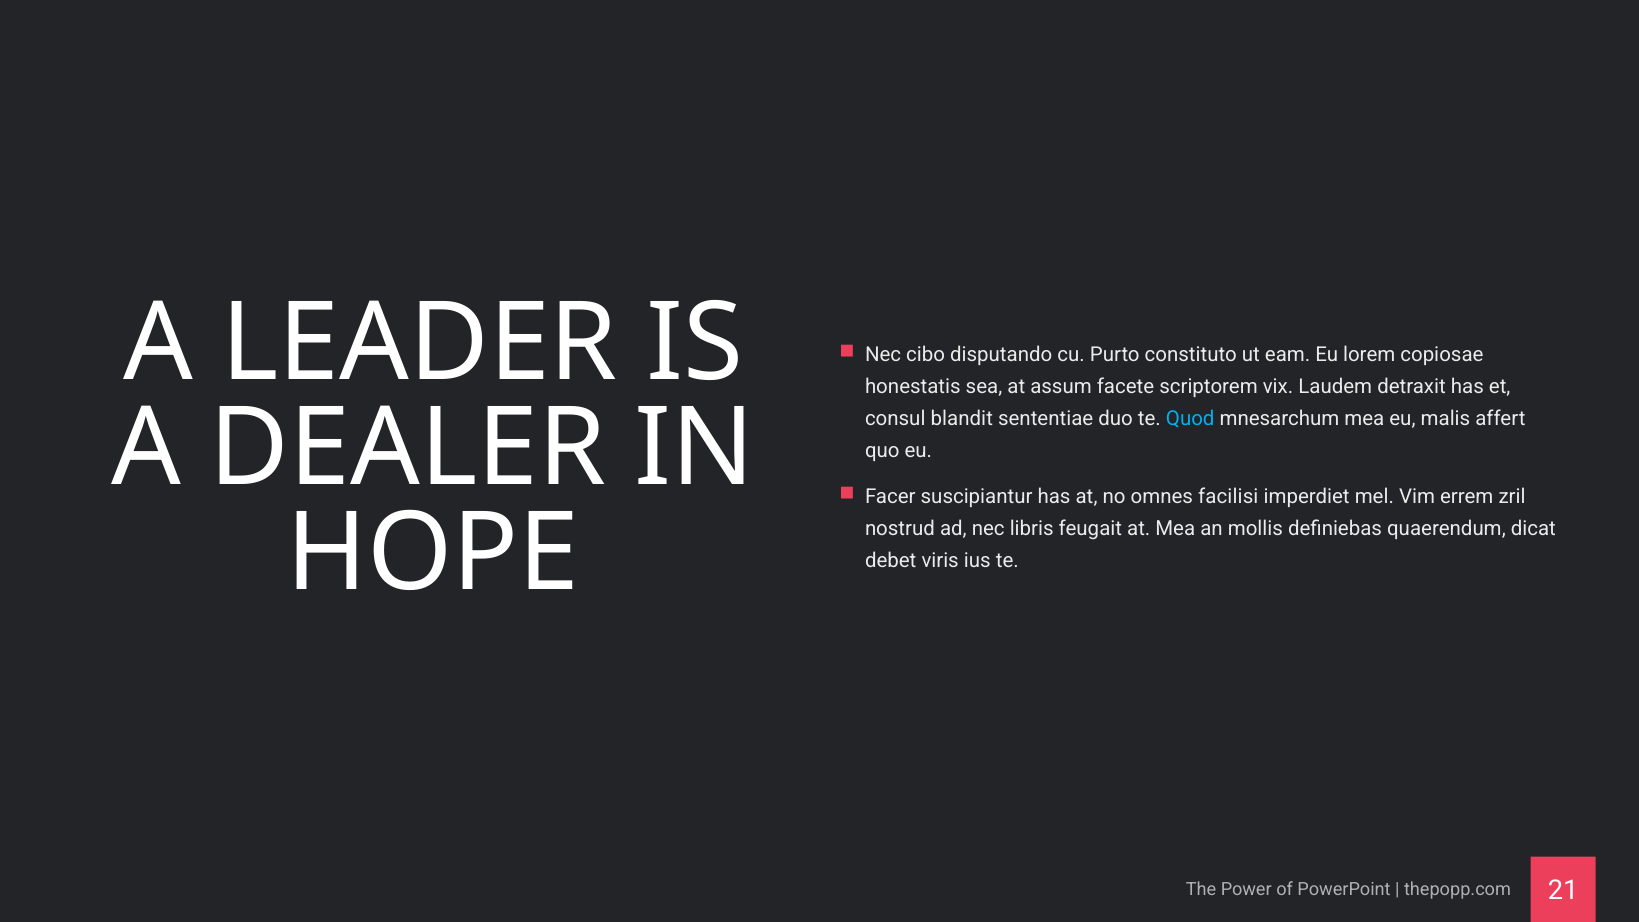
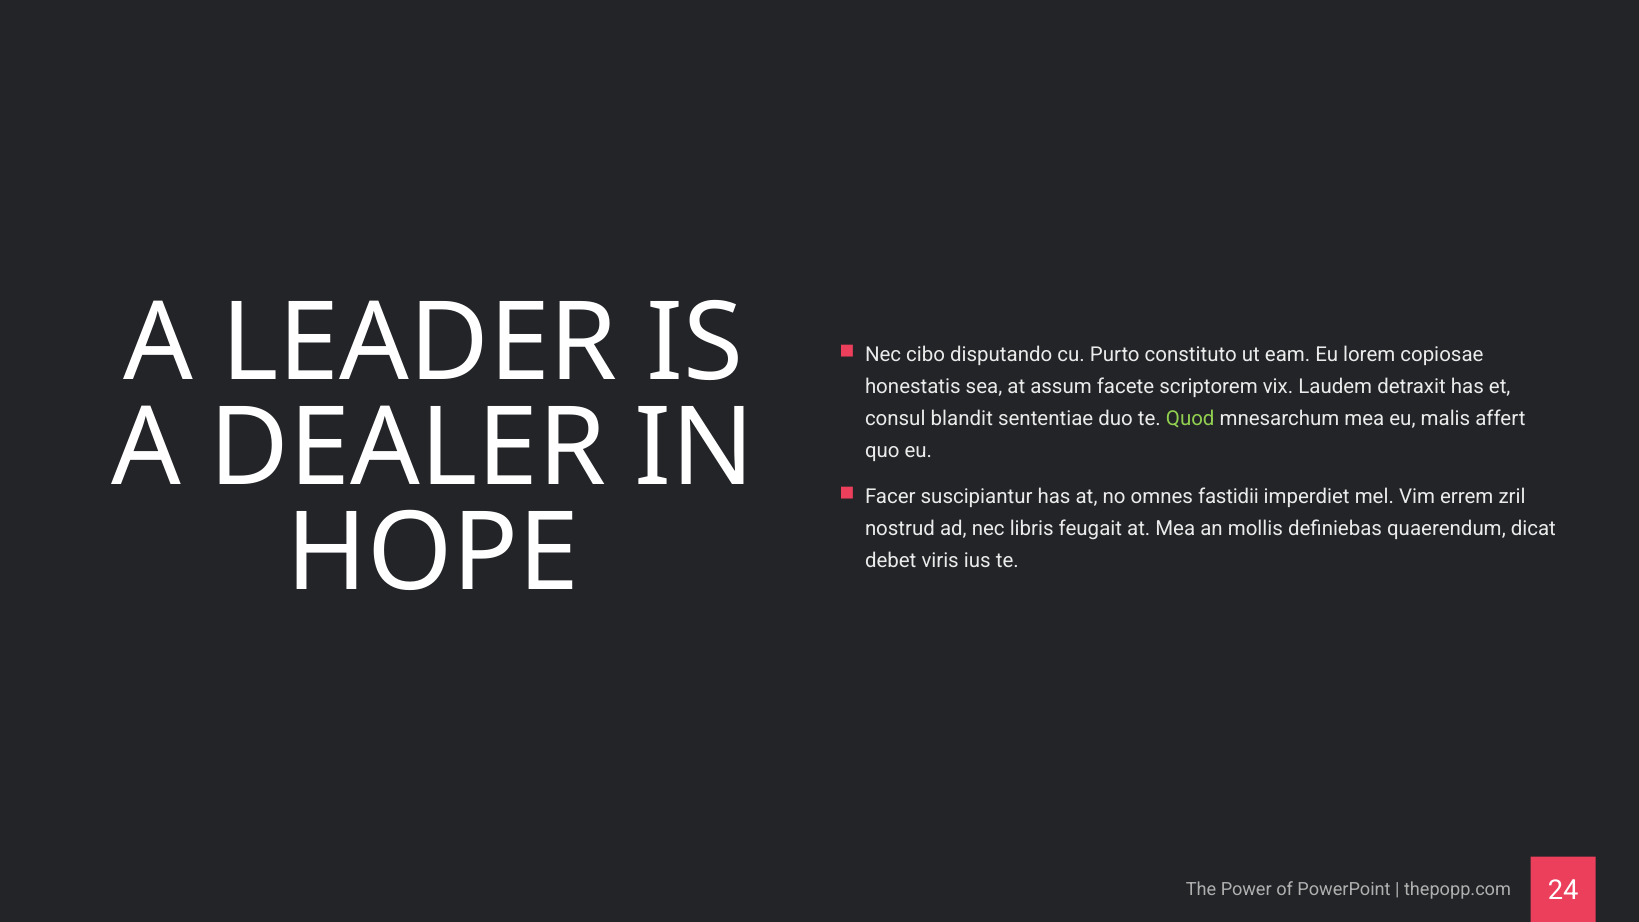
Quod colour: light blue -> light green (1190, 419)
facilisi: facilisi -> fastidii (1228, 497)
21: 21 -> 24 (1563, 890)
